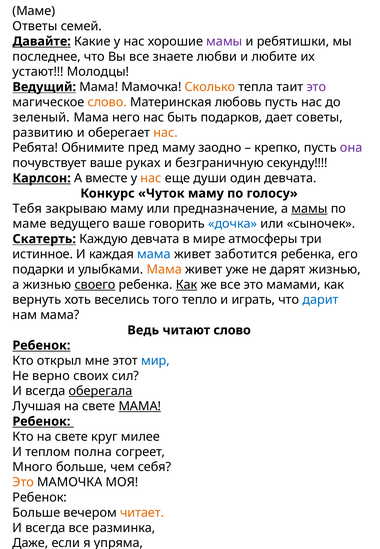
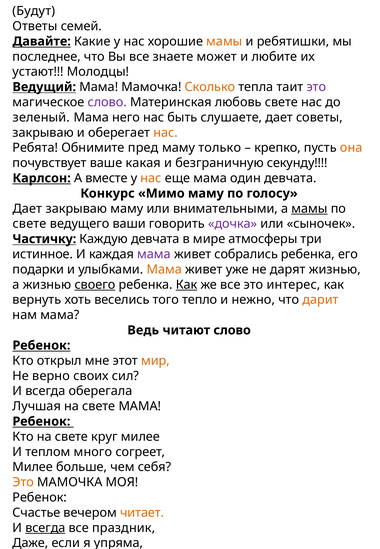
Маме: Маме -> Будут (34, 11)
мамы colour: purple -> orange (224, 41)
любви: любви -> может (217, 57)
слово colour: orange -> purple (107, 102)
любовь пусть: пусть -> свете (281, 102)
подарков: подарков -> слушаете (231, 117)
развитию: развитию -> закрываю (43, 133)
заодно: заодно -> только (220, 148)
она colour: purple -> orange (351, 148)
руках: руках -> какая (143, 163)
еще души: души -> мама (210, 178)
Чуток: Чуток -> Мимо (161, 193)
Тебя: Тебя -> Дает (27, 209)
предназначение: предназначение -> внимательными (225, 209)
маме: маме -> свете (29, 224)
ведущего ваше: ваше -> ваши (129, 224)
дочка colour: blue -> purple (233, 224)
Скатерть: Скатерть -> Частичку (44, 239)
мама colour: blue -> purple (154, 254)
заботится: заботится -> собрались (246, 254)
мамами: мамами -> интерес (293, 285)
играть: играть -> нежно (253, 300)
дарит colour: blue -> orange (320, 300)
мир colour: blue -> orange (155, 361)
оберегала underline: present -> none (101, 391)
МАМА underline: present -> none (140, 406)
полна: полна -> много (93, 452)
Много: Много -> Милее (33, 467)
Больше: Больше -> Счастье (36, 513)
всегда underline: none -> present (45, 528)
разминка: разминка -> праздник (124, 528)
